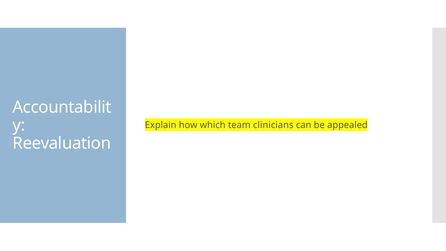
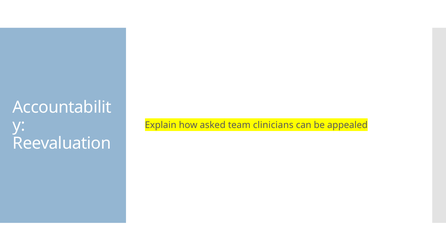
which: which -> asked (213, 125)
